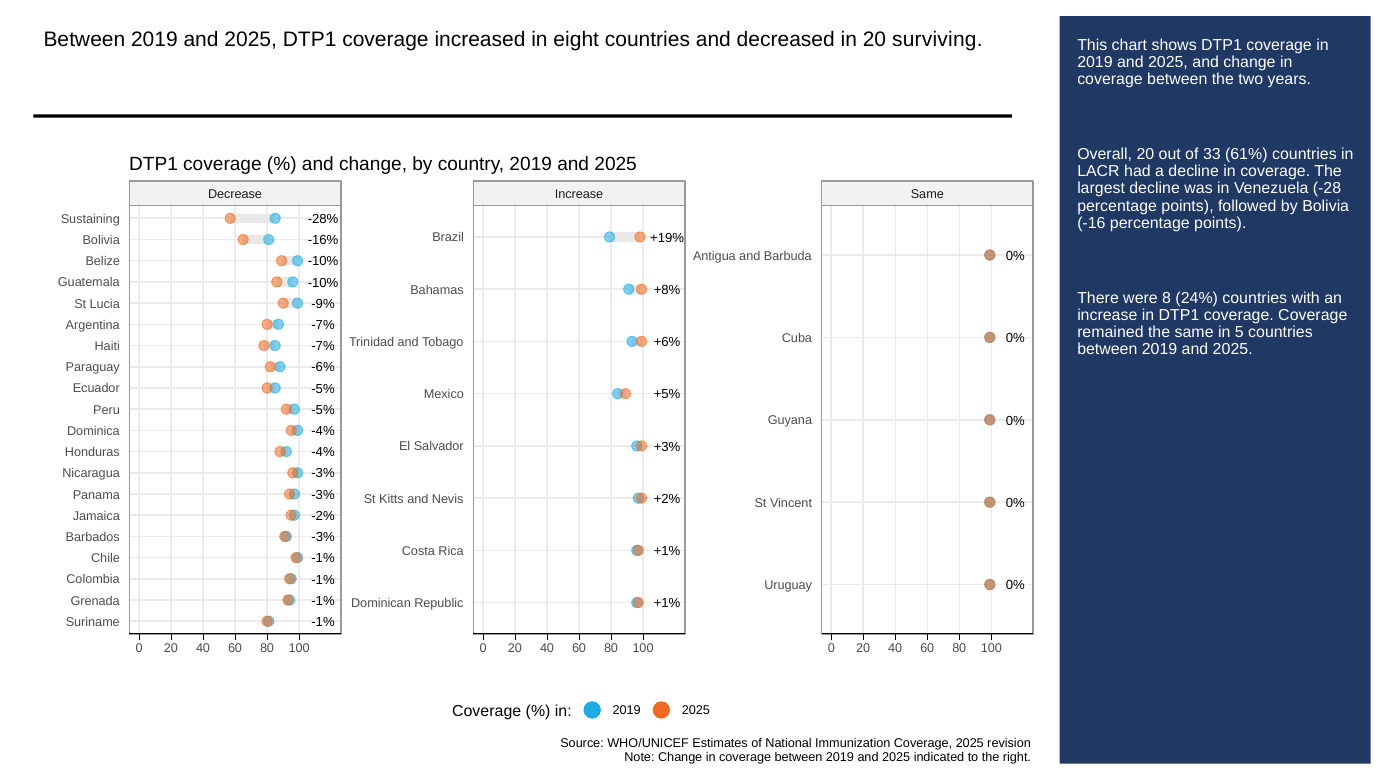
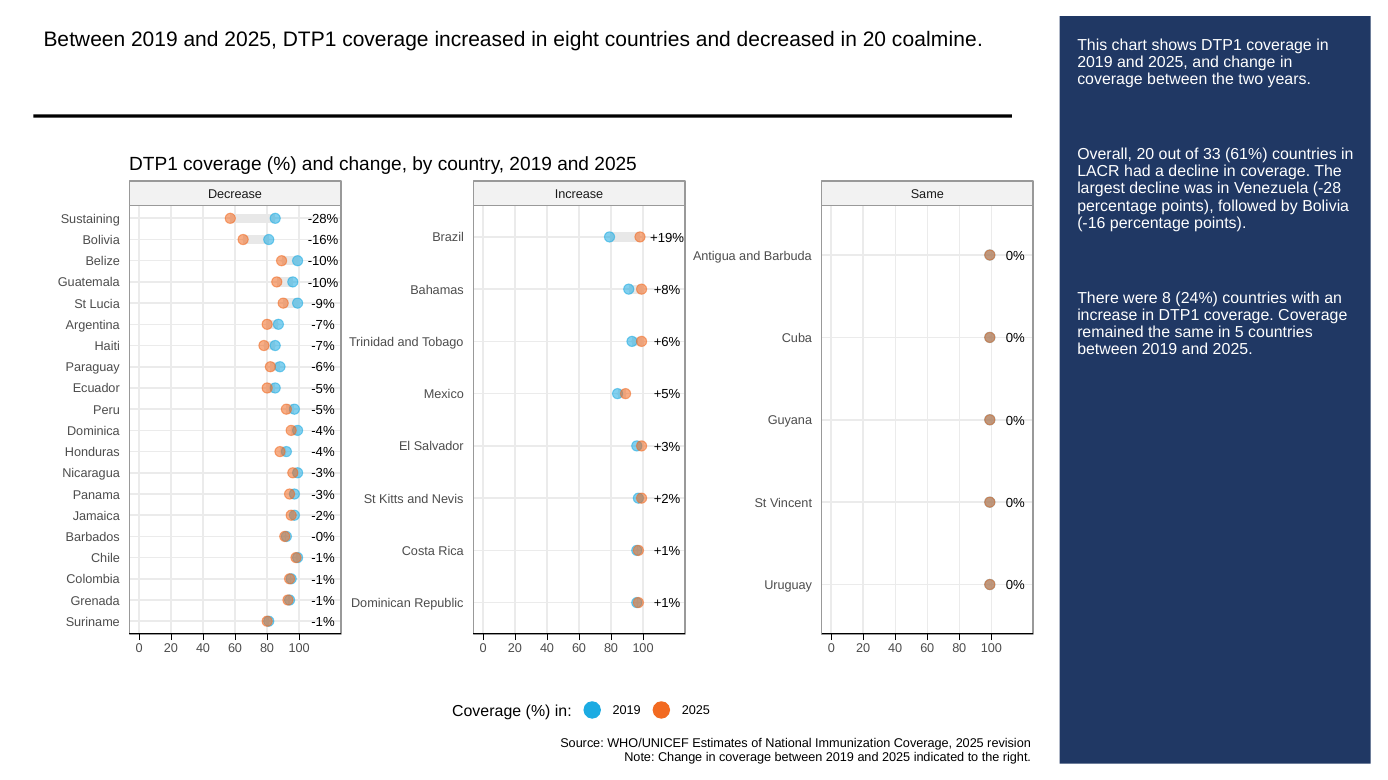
surviving: surviving -> coalmine (937, 40)
-3%: -3% -> -0% (323, 538)
